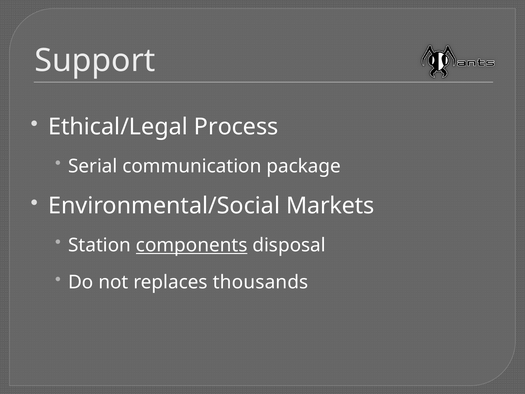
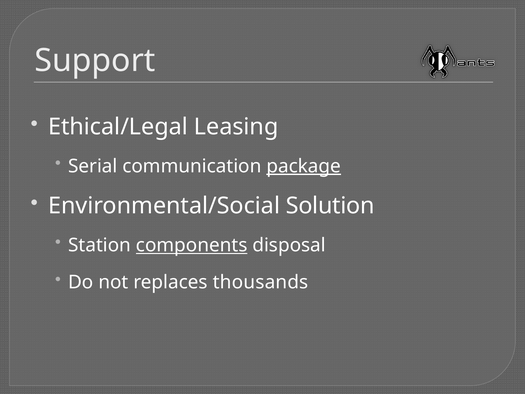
Process: Process -> Leasing (236, 127)
package underline: none -> present (304, 166)
Markets: Markets -> Solution (330, 206)
